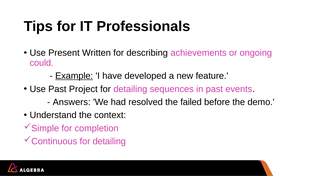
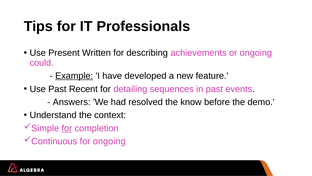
Project: Project -> Recent (83, 89)
failed: failed -> know (191, 102)
for underline: none -> present (67, 128)
detailing: detailing -> ongoing (109, 141)
